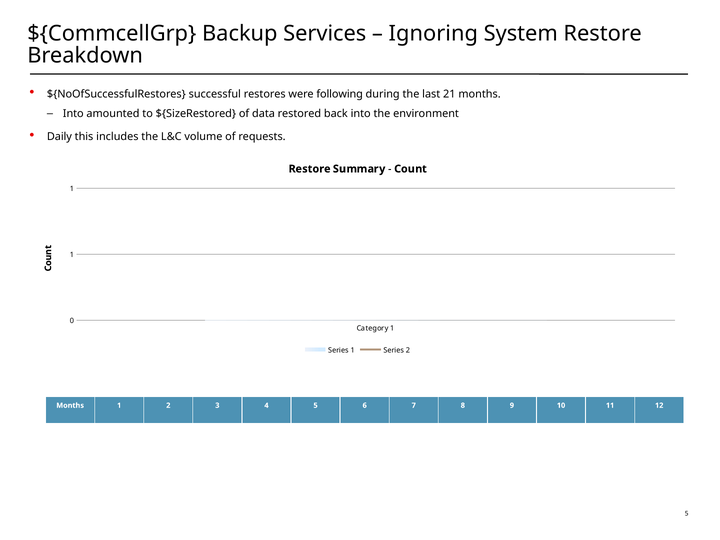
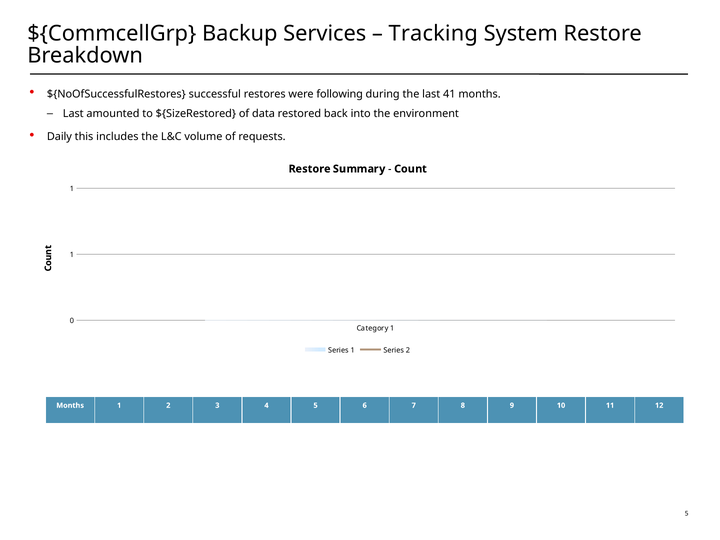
Ignoring: Ignoring -> Tracking (433, 33)
21: 21 -> 41 (449, 94)
Into: Into -> Last (73, 114)
